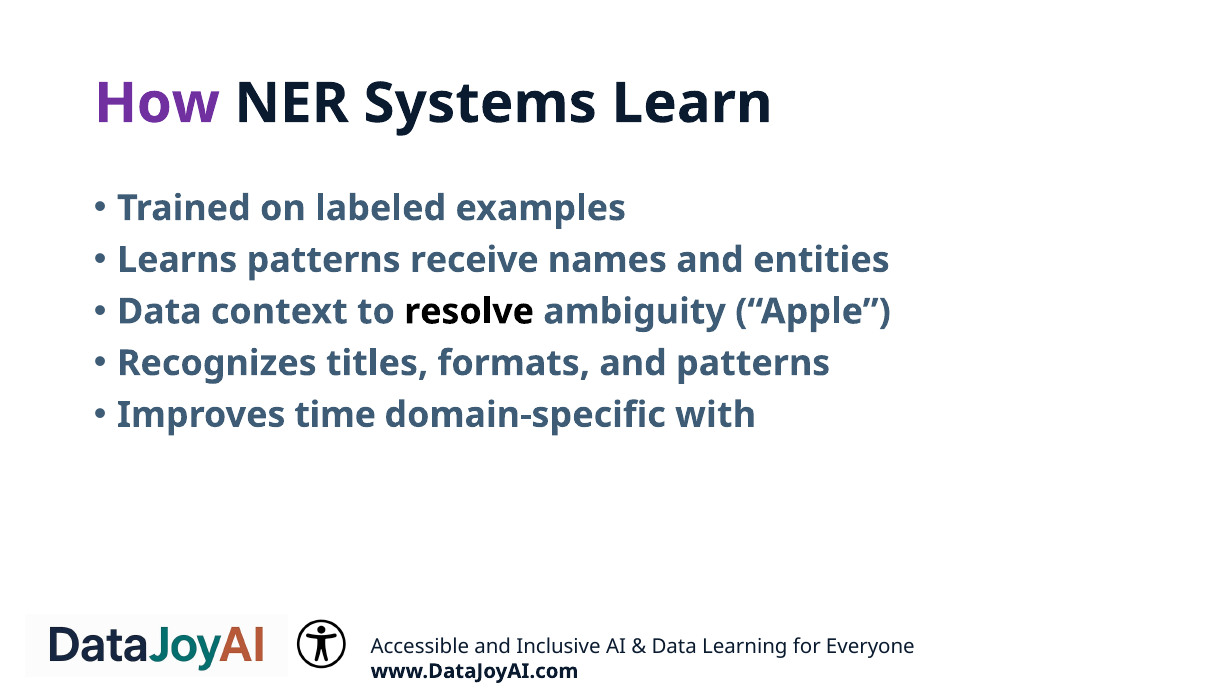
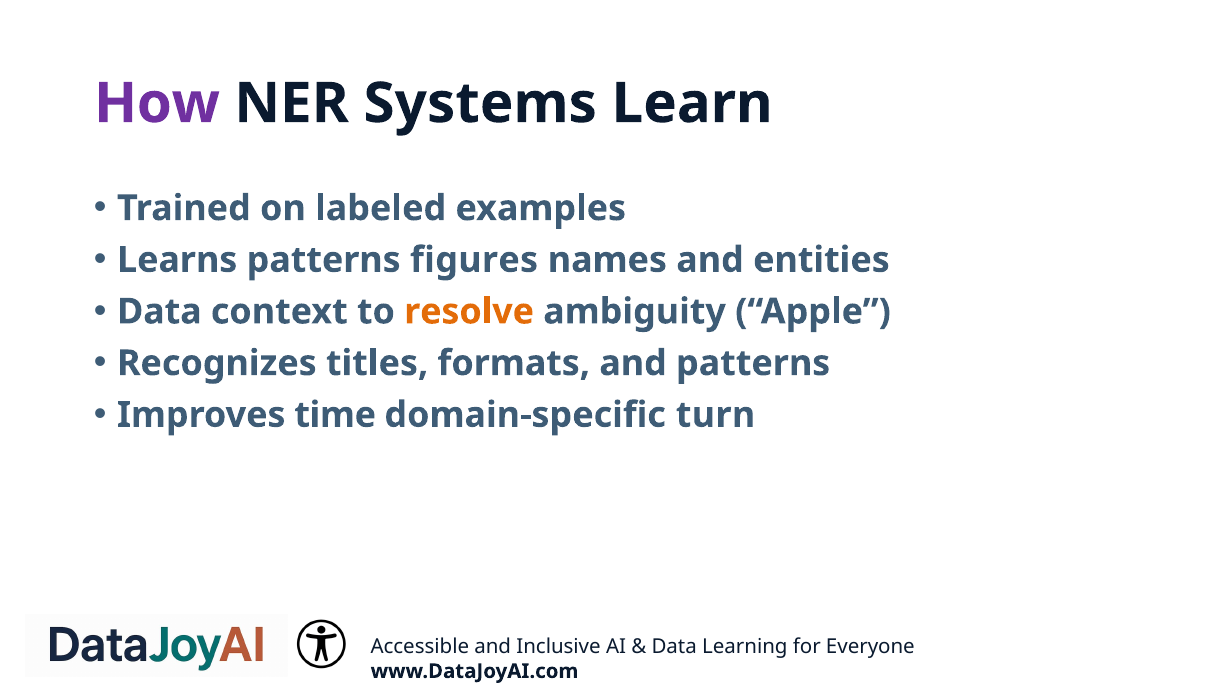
receive: receive -> figures (474, 260)
resolve colour: black -> orange (469, 312)
with: with -> turn (716, 415)
